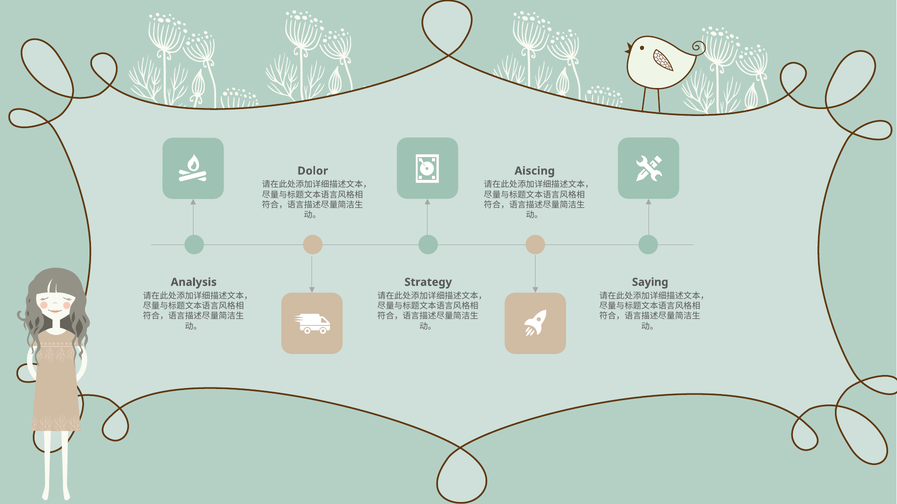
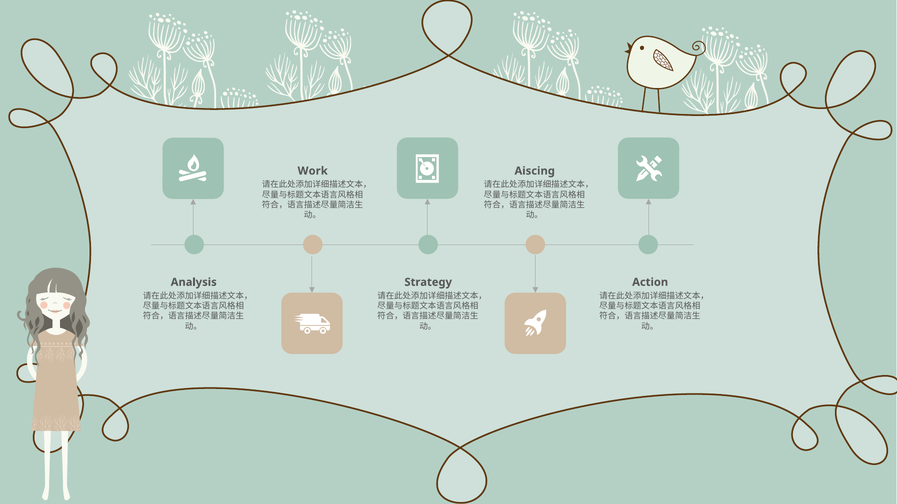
Dolor: Dolor -> Work (313, 171)
Saying: Saying -> Action (650, 282)
